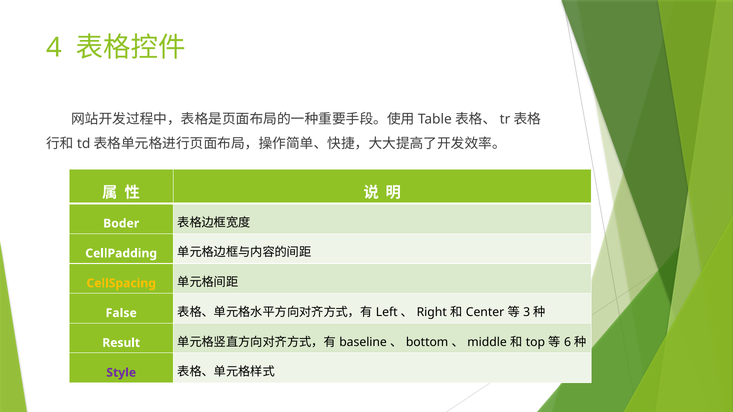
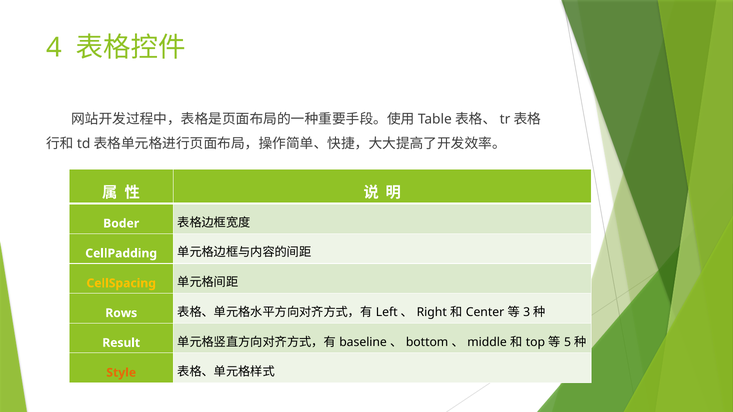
False: False -> Rows (121, 313)
6: 6 -> 5 (568, 342)
Style colour: purple -> orange (121, 373)
